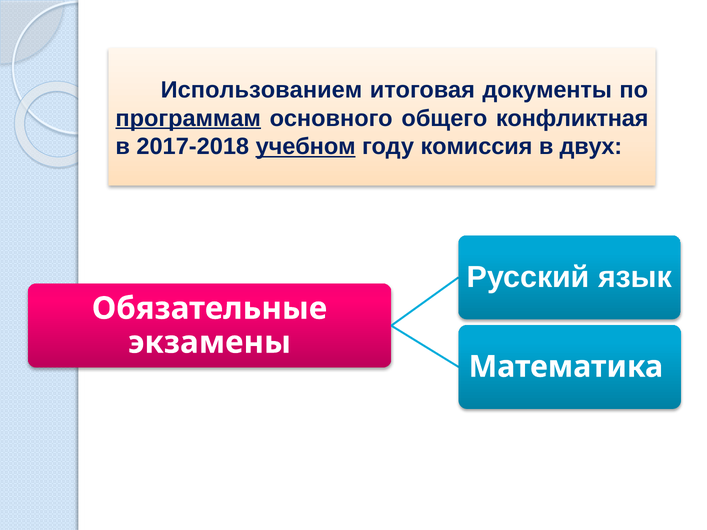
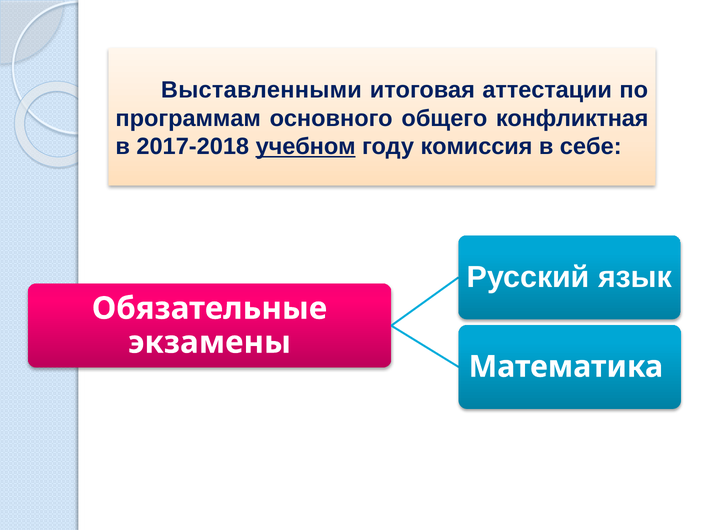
Использованием: Использованием -> Выставленными (261, 90)
документы: документы -> аттестации (547, 90)
программам underline: present -> none (188, 118)
двух: двух -> себе (591, 147)
